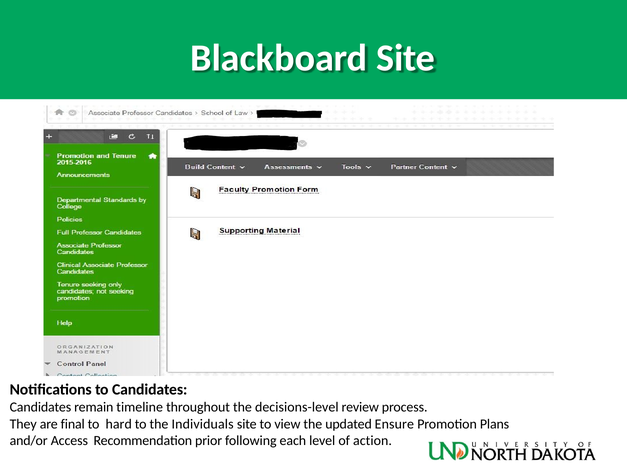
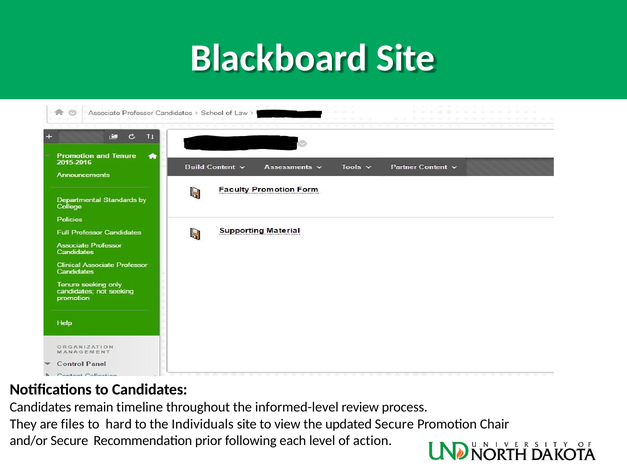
decisions-level: decisions-level -> informed-level (297, 407)
final: final -> files (73, 424)
updated Ensure: Ensure -> Secure (394, 424)
Plans: Plans -> Chair (495, 424)
and/or Access: Access -> Secure (69, 441)
